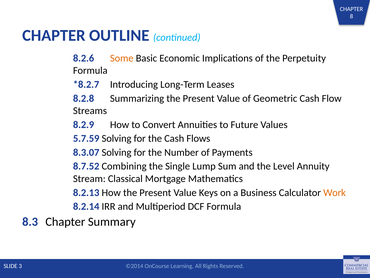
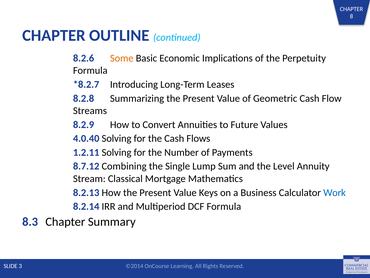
5.7.59: 5.7.59 -> 4.0.40 (86, 138)
8.3.07: 8.3.07 -> 1.2.11 (86, 152)
8.7.52: 8.7.52 -> 8.7.12 (86, 166)
Work colour: orange -> blue (335, 192)
